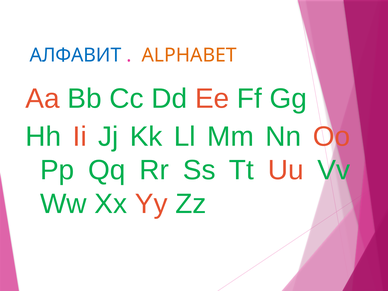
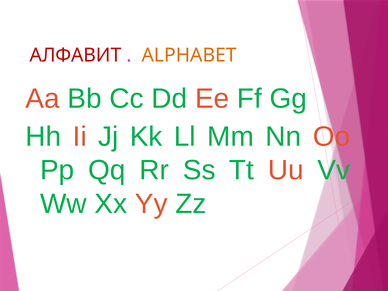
АЛФАВИТ colour: blue -> red (76, 55)
